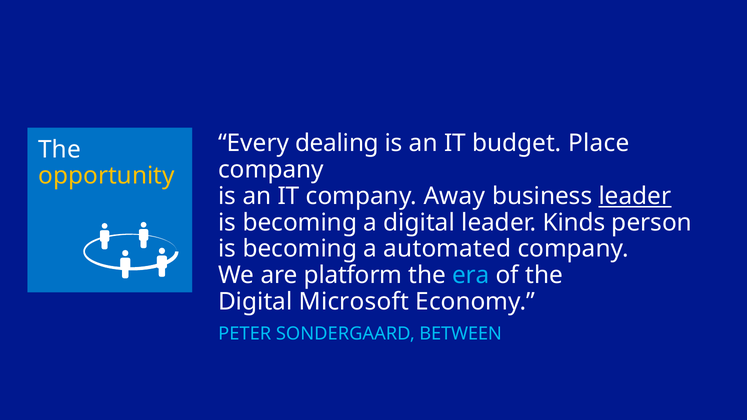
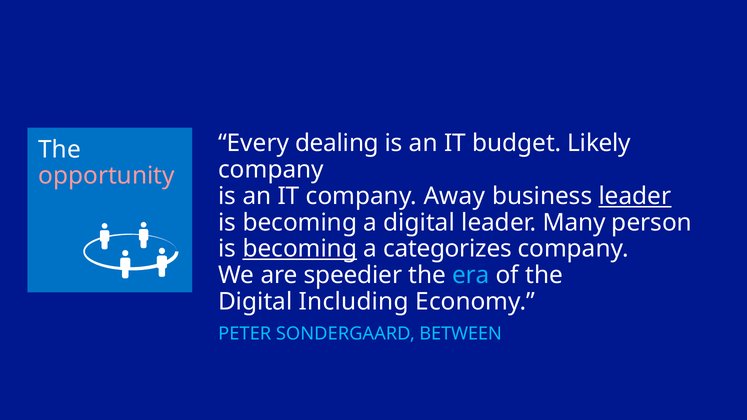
Place: Place -> Likely (599, 143)
opportunity colour: yellow -> pink (107, 176)
Kinds: Kinds -> Many (574, 223)
becoming underline: none -> present (300, 249)
automated: automated -> categorizes (447, 249)
platform: platform -> speedier (353, 275)
Microsoft: Microsoft -> Including (354, 302)
